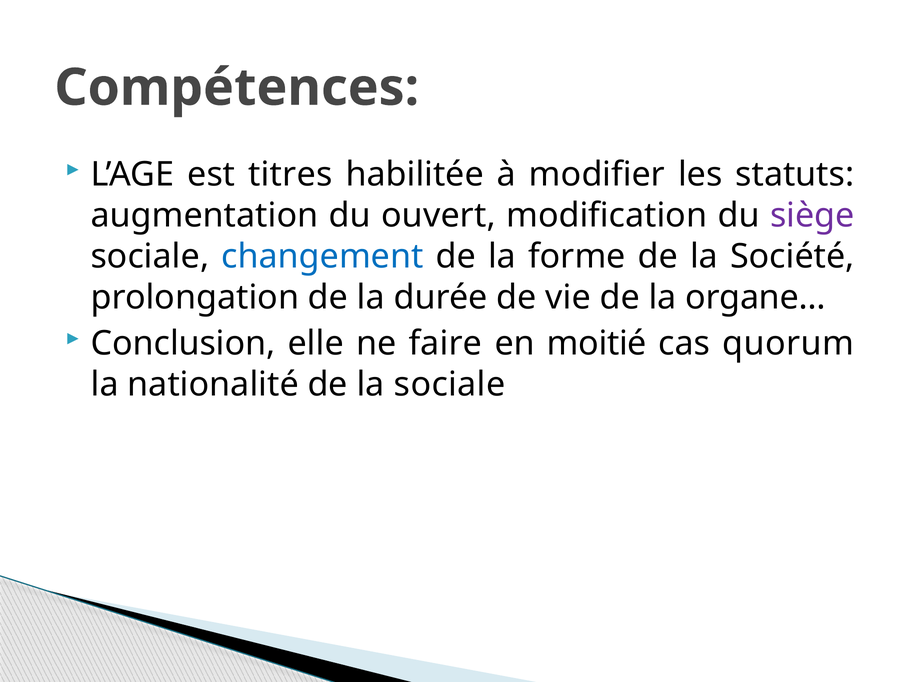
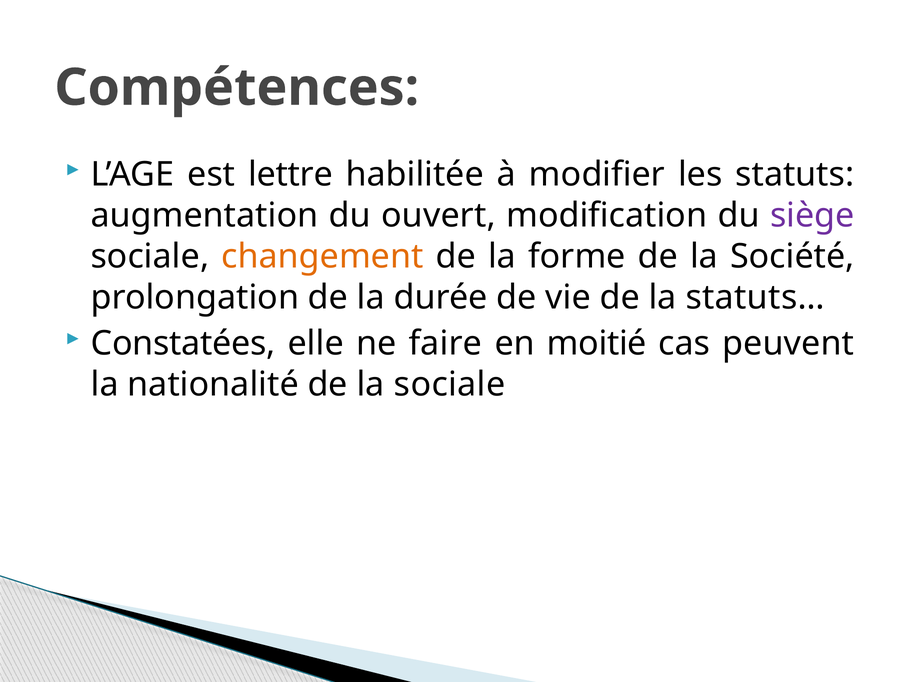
titres: titres -> lettre (290, 175)
changement colour: blue -> orange (322, 256)
organe…: organe… -> statuts… (755, 297)
Conclusion: Conclusion -> Constatées (183, 343)
quorum: quorum -> peuvent (788, 343)
